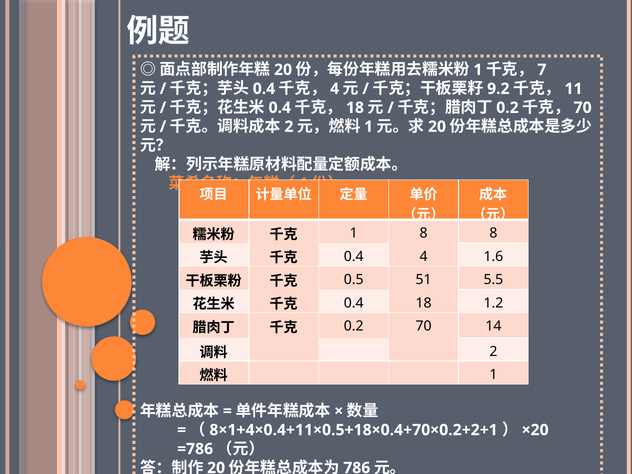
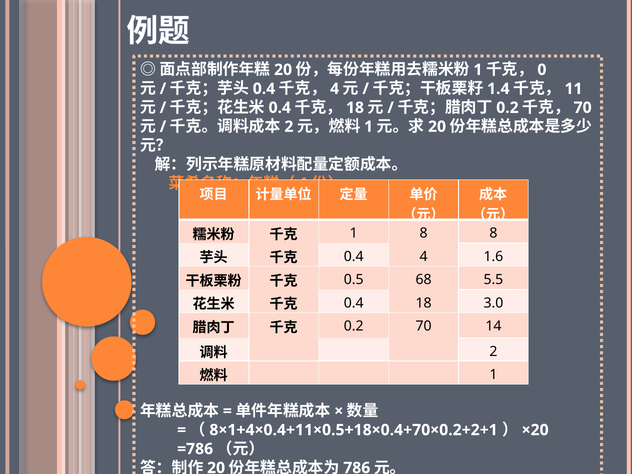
7: 7 -> 0 (542, 70)
9.2: 9.2 -> 1.4 (498, 89)
51: 51 -> 68 (424, 280)
1.2: 1.2 -> 3.0 (493, 303)
